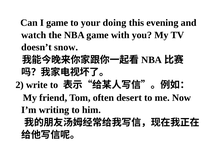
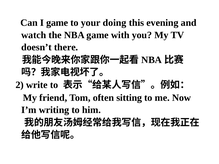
snow: snow -> there (66, 47)
desert: desert -> sitting (129, 98)
